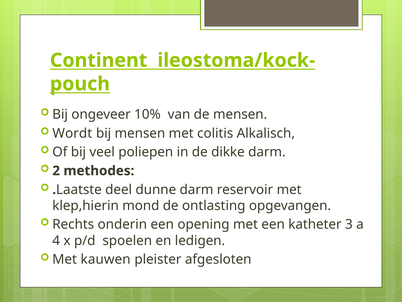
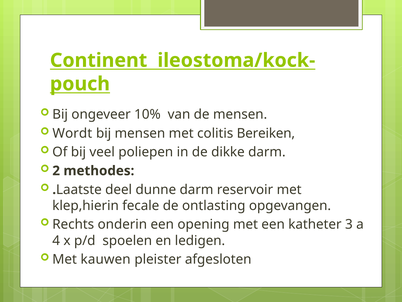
Alkalisch: Alkalisch -> Bereiken (266, 133)
mond: mond -> fecale (141, 205)
